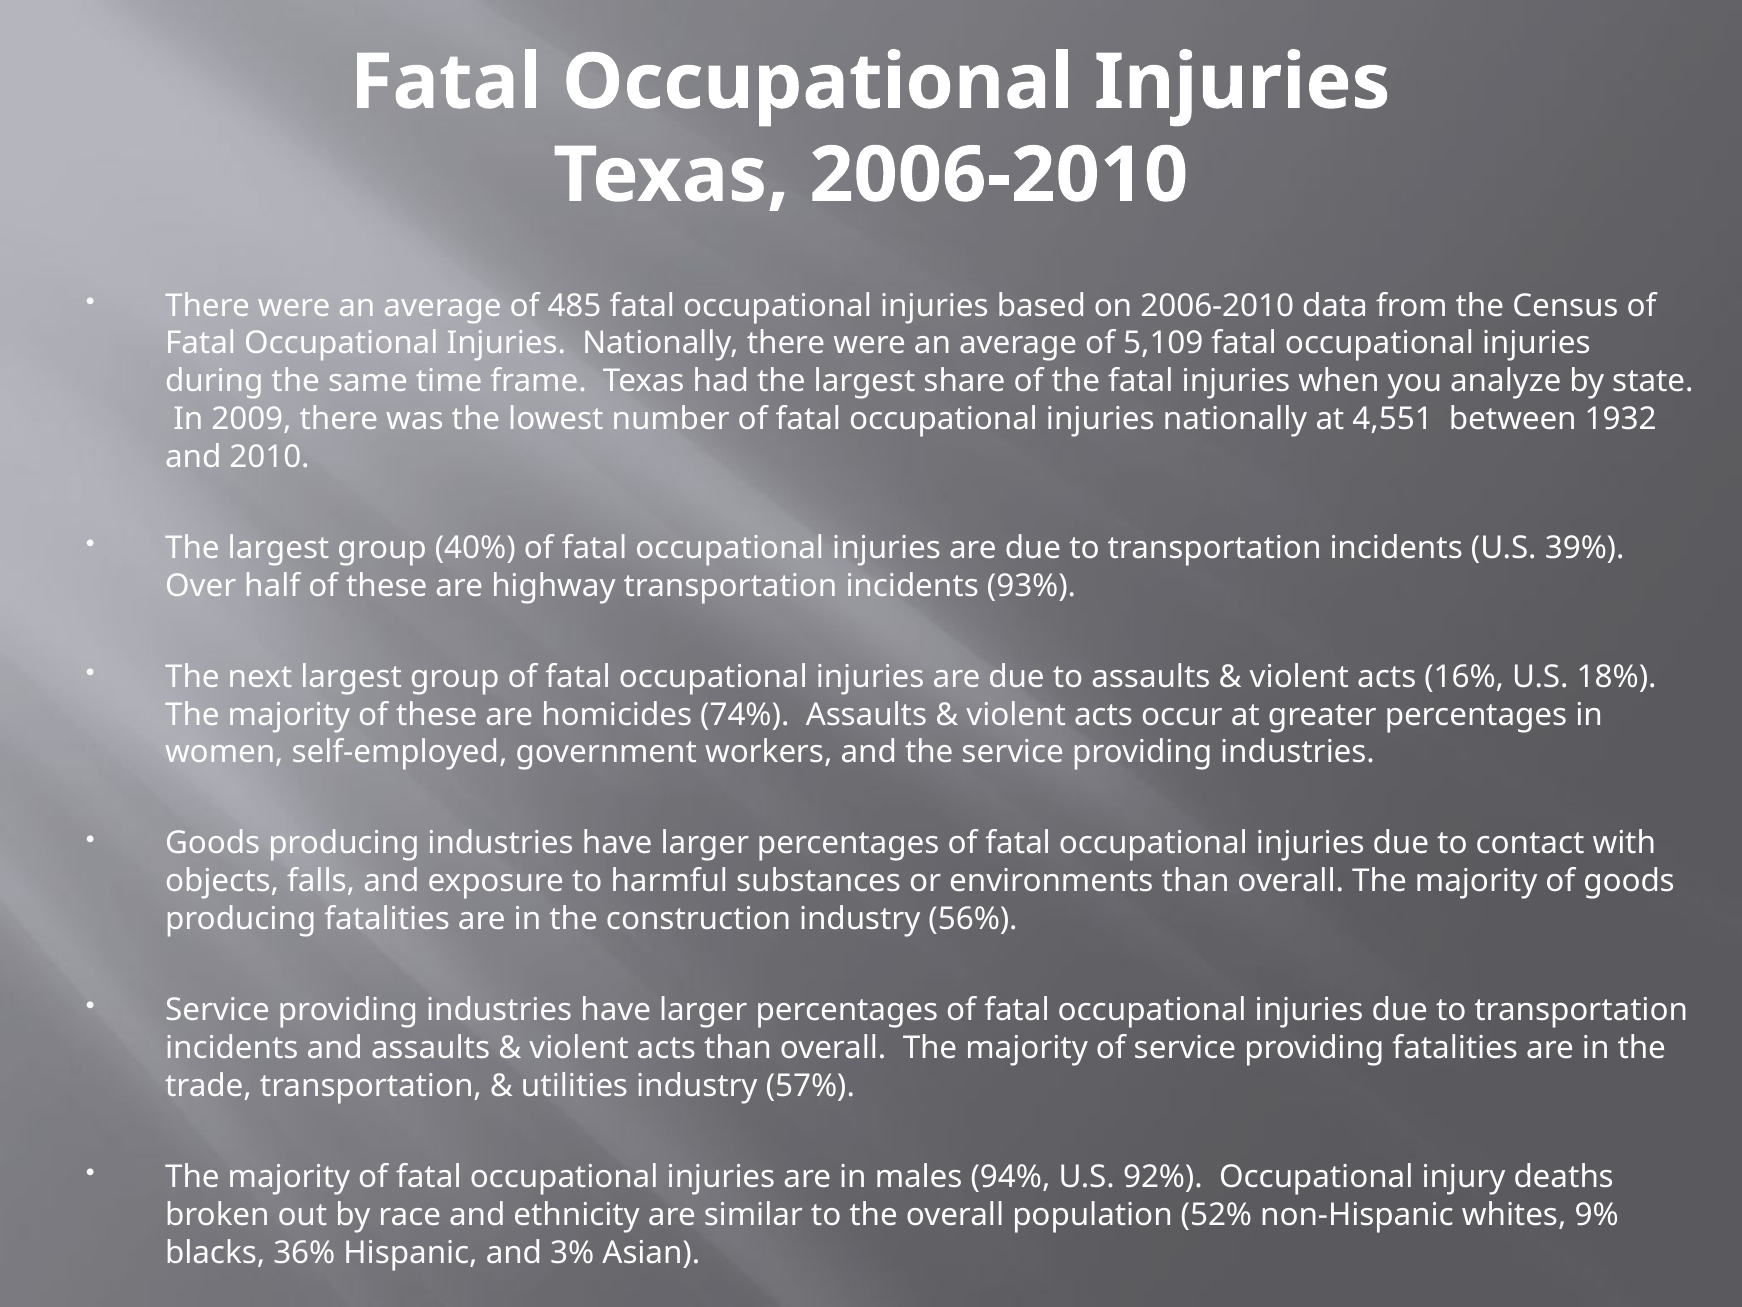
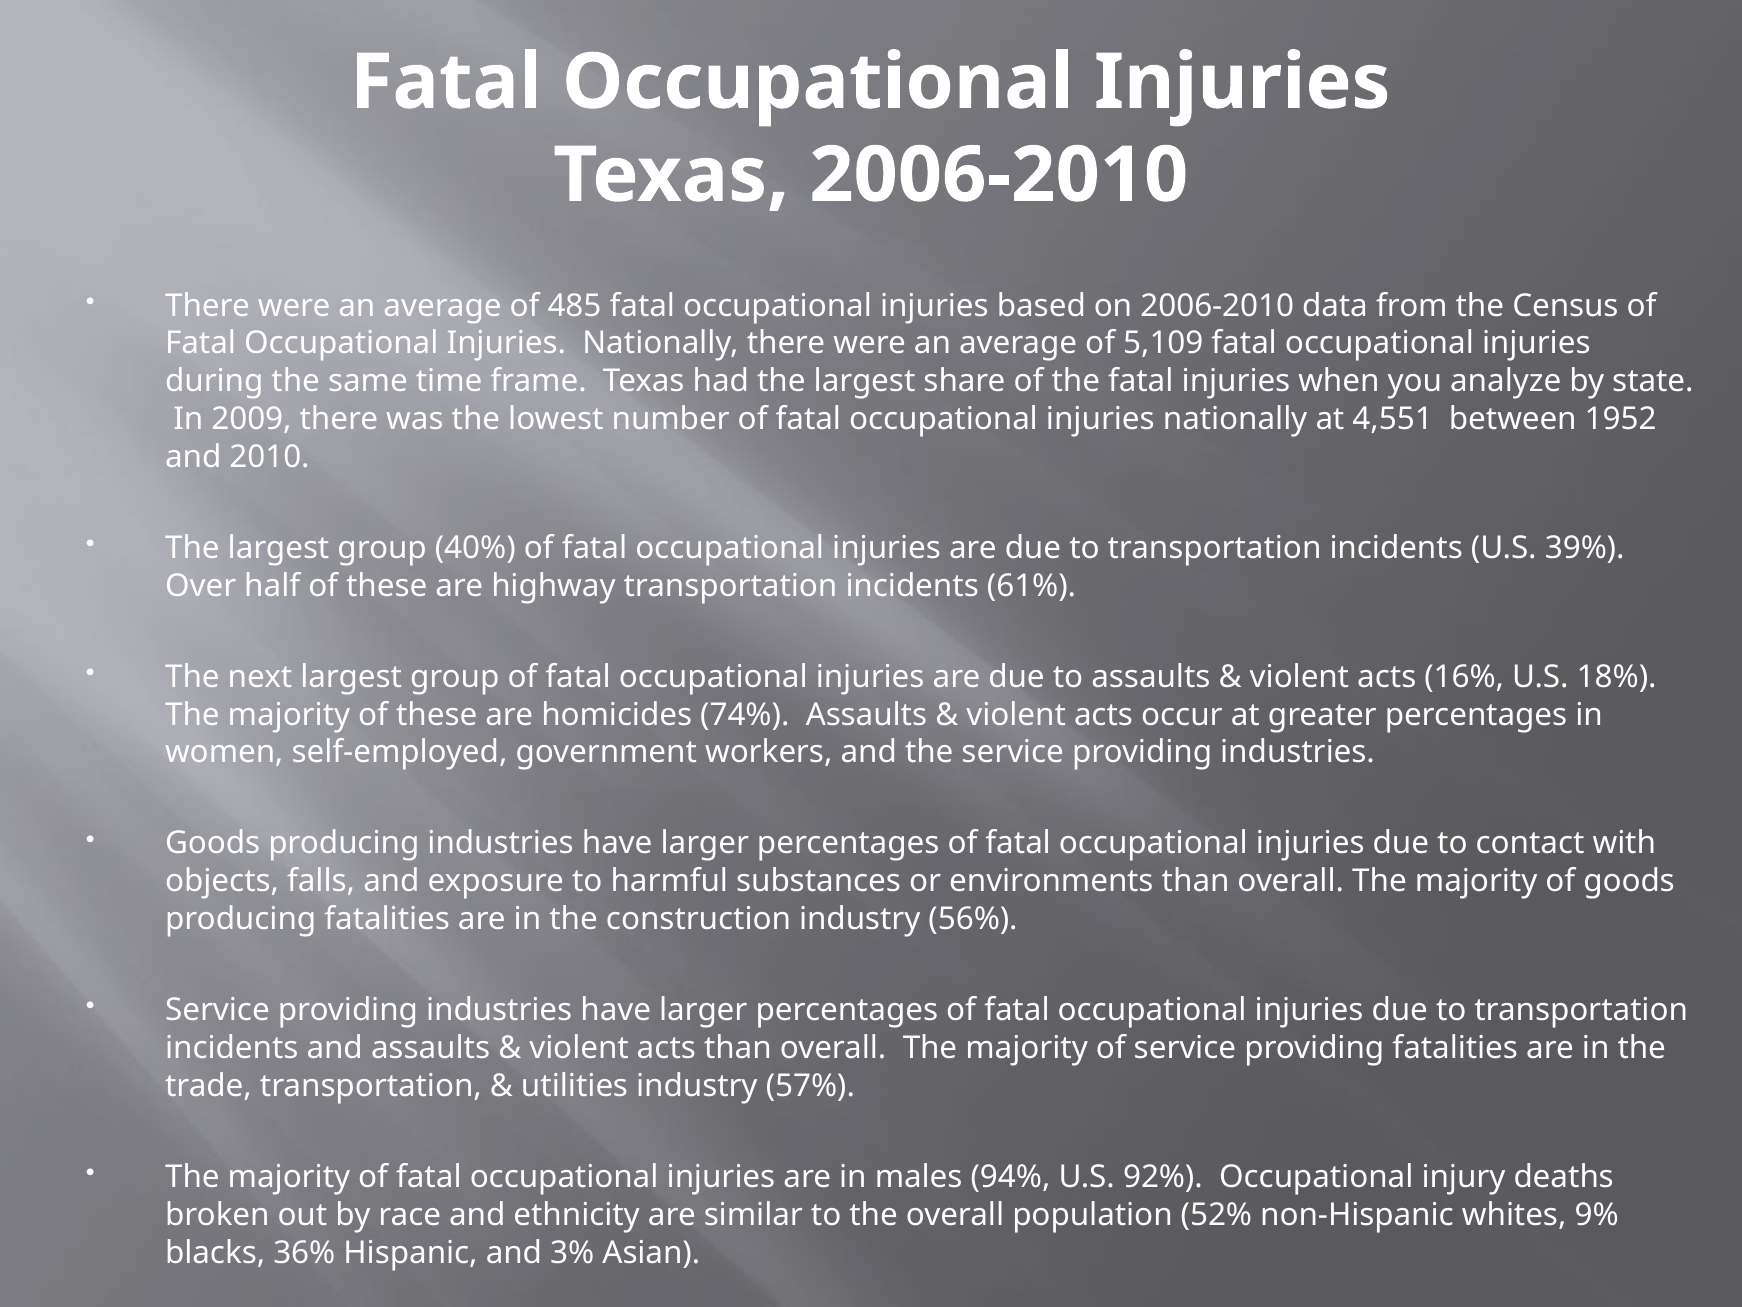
1932: 1932 -> 1952 (1621, 419)
93%: 93% -> 61% (1032, 586)
